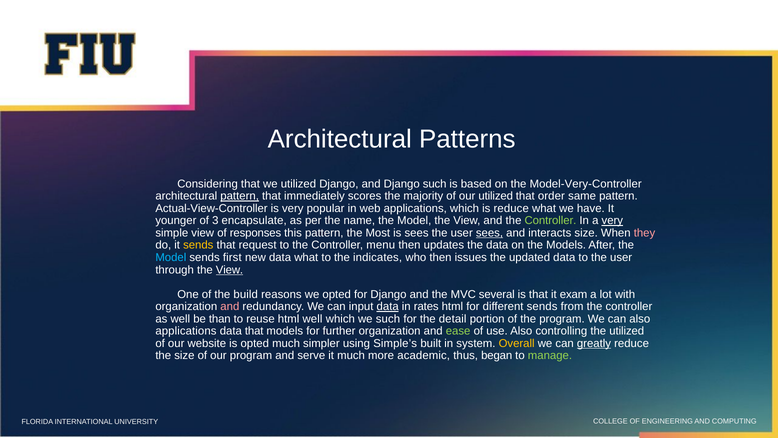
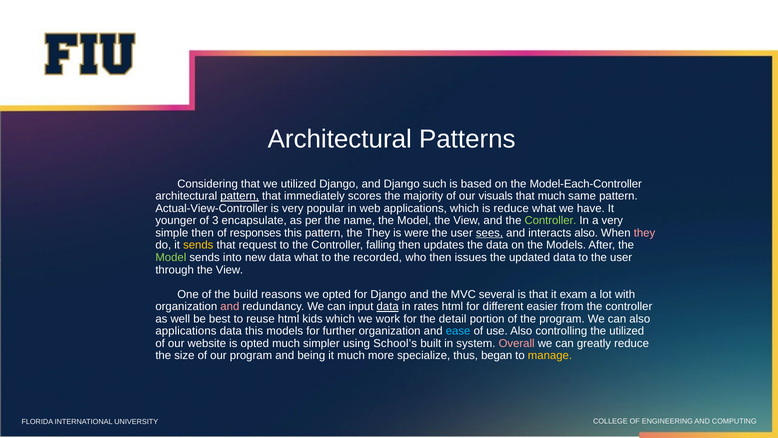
Model-Very-Controller: Model-Very-Controller -> Model-Each-Controller (586, 184)
our utilized: utilized -> visuals (496, 196)
that order: order -> much (552, 196)
very underline: present -> none (612, 220)
simple view: view -> then (203, 233)
the Most: Most -> They (378, 233)
is sees: sees -> were (417, 233)
interacts size: size -> also (586, 233)
menu: menu -> falling (381, 245)
Model colour: light blue -> light green (171, 257)
first: first -> into (232, 257)
indicates: indicates -> recorded (378, 257)
View underline: present -> none (230, 270)
different sends: sends -> easier (542, 306)
than: than -> best (220, 319)
html well: well -> kids (313, 319)
we such: such -> work (388, 319)
data that: that -> this (254, 331)
ease colour: light green -> light blue (458, 331)
Simple’s: Simple’s -> School’s (395, 343)
Overall colour: yellow -> pink (517, 343)
greatly underline: present -> none (594, 343)
serve: serve -> being (311, 355)
academic: academic -> specialize (424, 355)
manage colour: light green -> yellow (550, 355)
